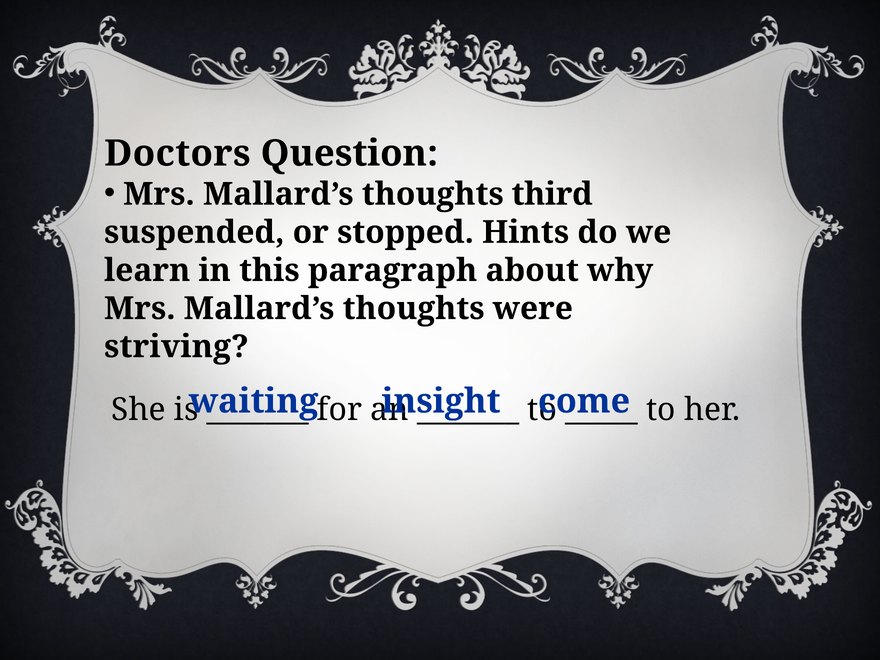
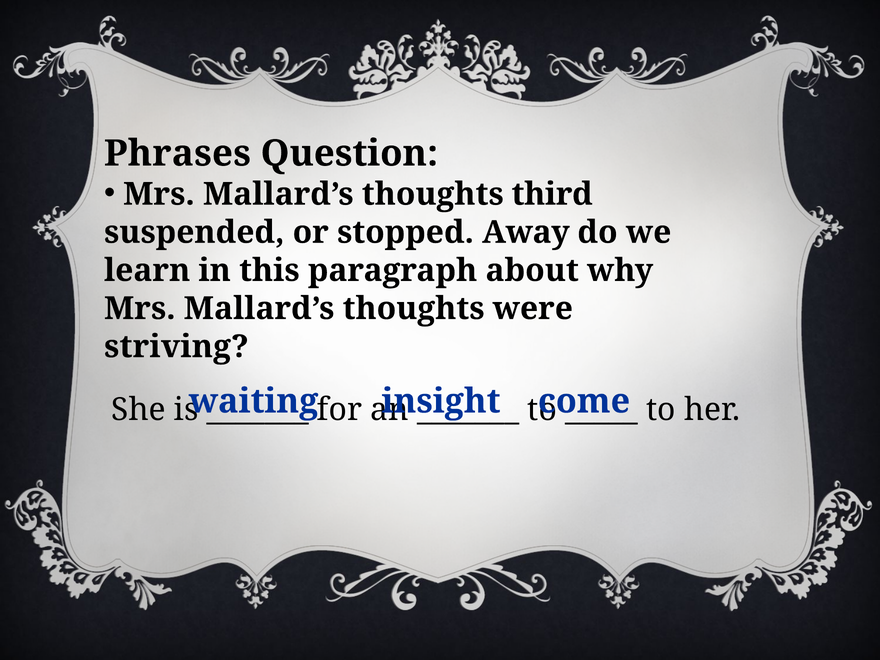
Doctors: Doctors -> Phrases (177, 154)
Hints: Hints -> Away (526, 232)
